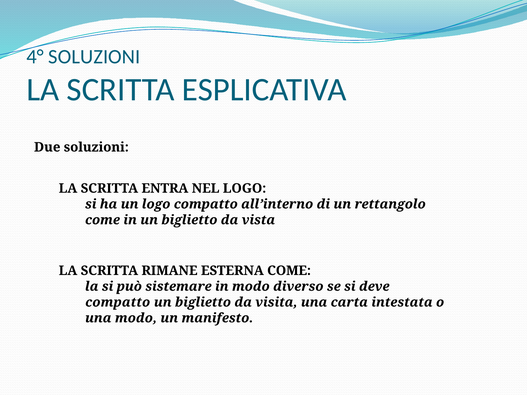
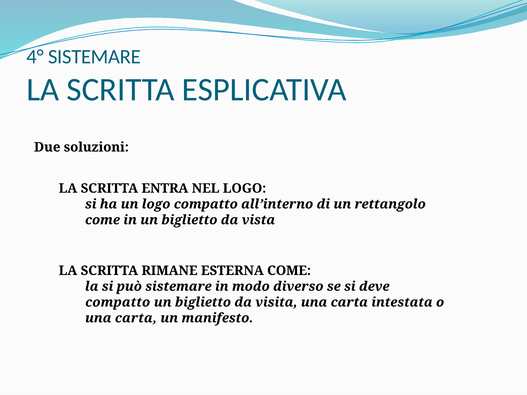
4° SOLUZIONI: SOLUZIONI -> SISTEMARE (94, 57)
modo: modo -> carta (136, 318)
